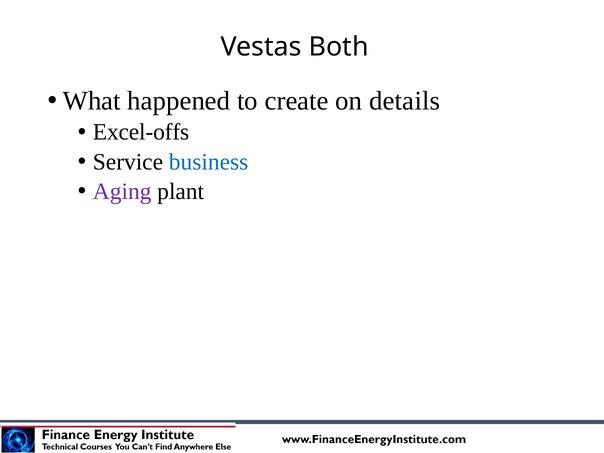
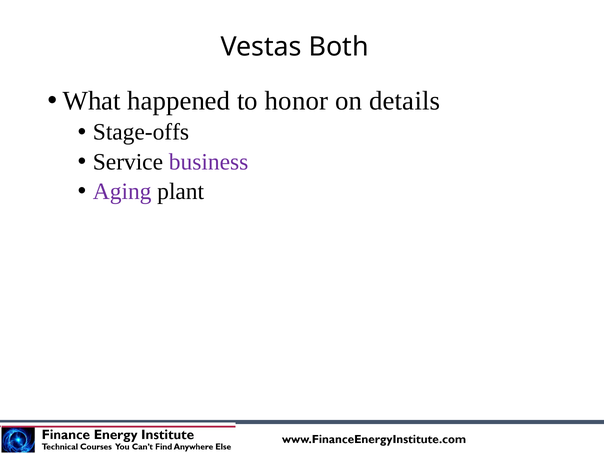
create: create -> honor (297, 101)
Excel-offs: Excel-offs -> Stage-offs (141, 132)
business colour: blue -> purple (209, 162)
